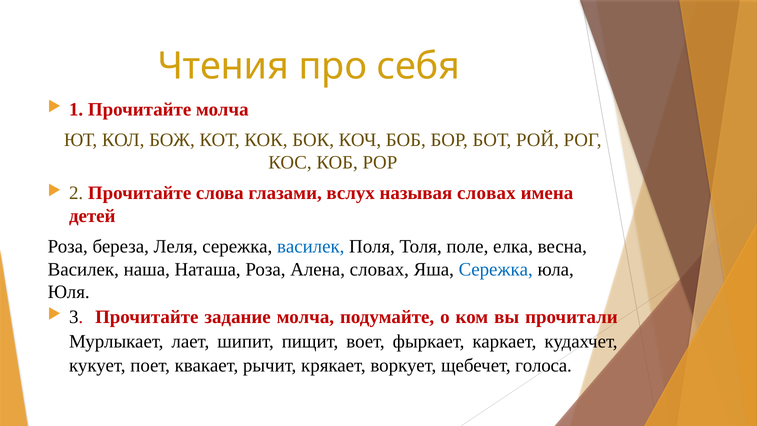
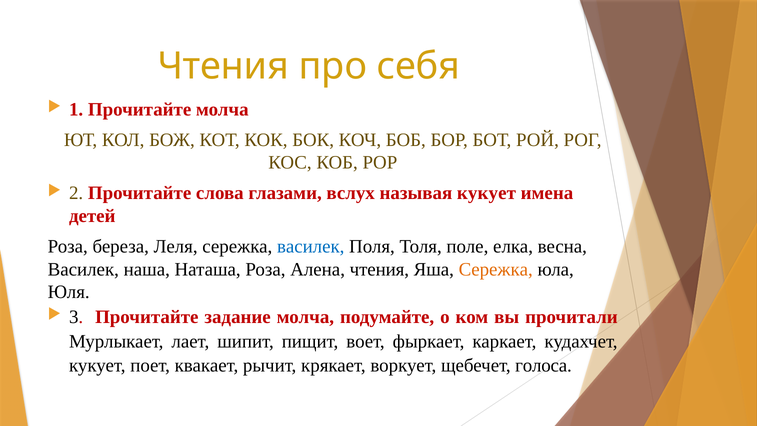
называя словах: словах -> кукует (486, 193)
Алена словах: словах -> чтения (379, 269)
Сережка colour: blue -> orange (496, 269)
